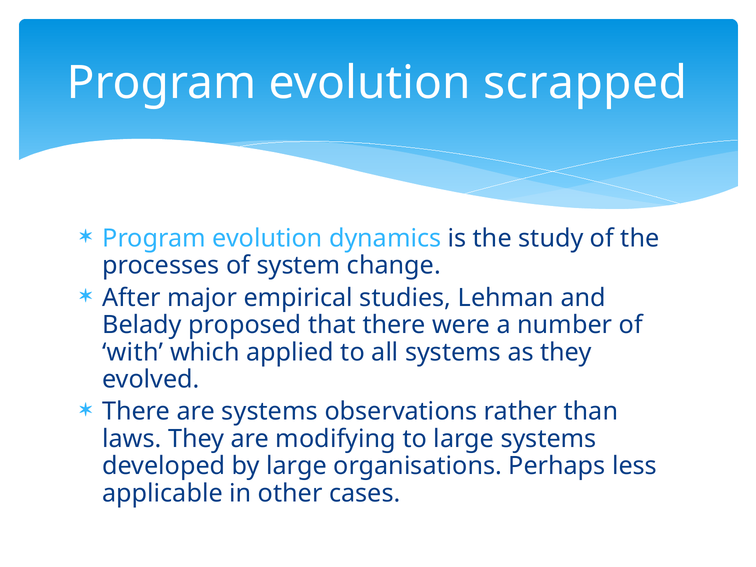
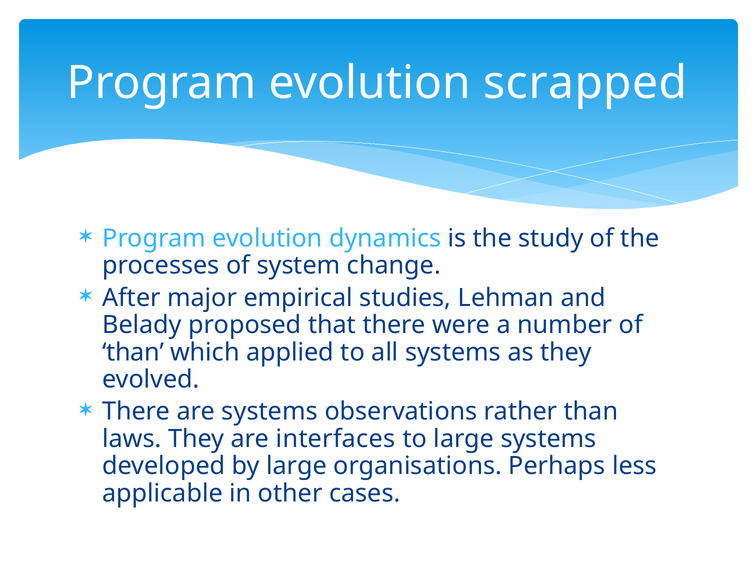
with: with -> than (133, 352)
modifying: modifying -> interfaces (336, 439)
